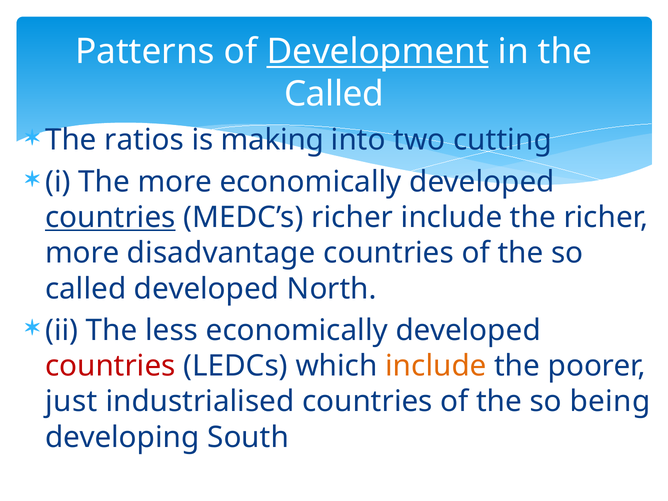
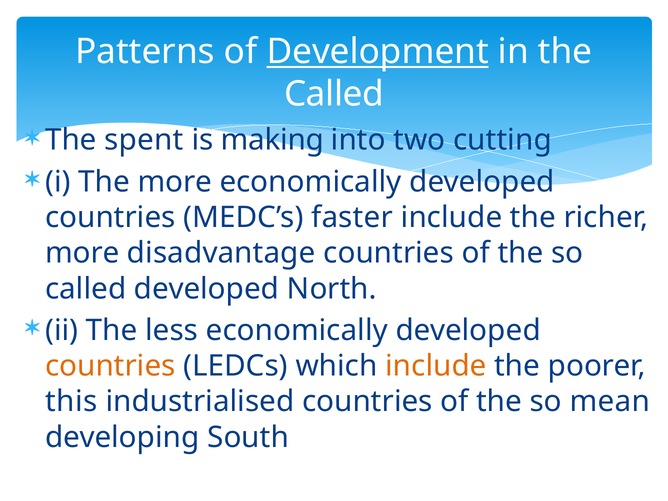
ratios: ratios -> spent (144, 140)
countries underline: present -> none (110, 217)
MEDC’s richer: richer -> faster (352, 217)
countries colour: red -> orange (110, 366)
just: just -> this (71, 402)
being: being -> mean (610, 402)
